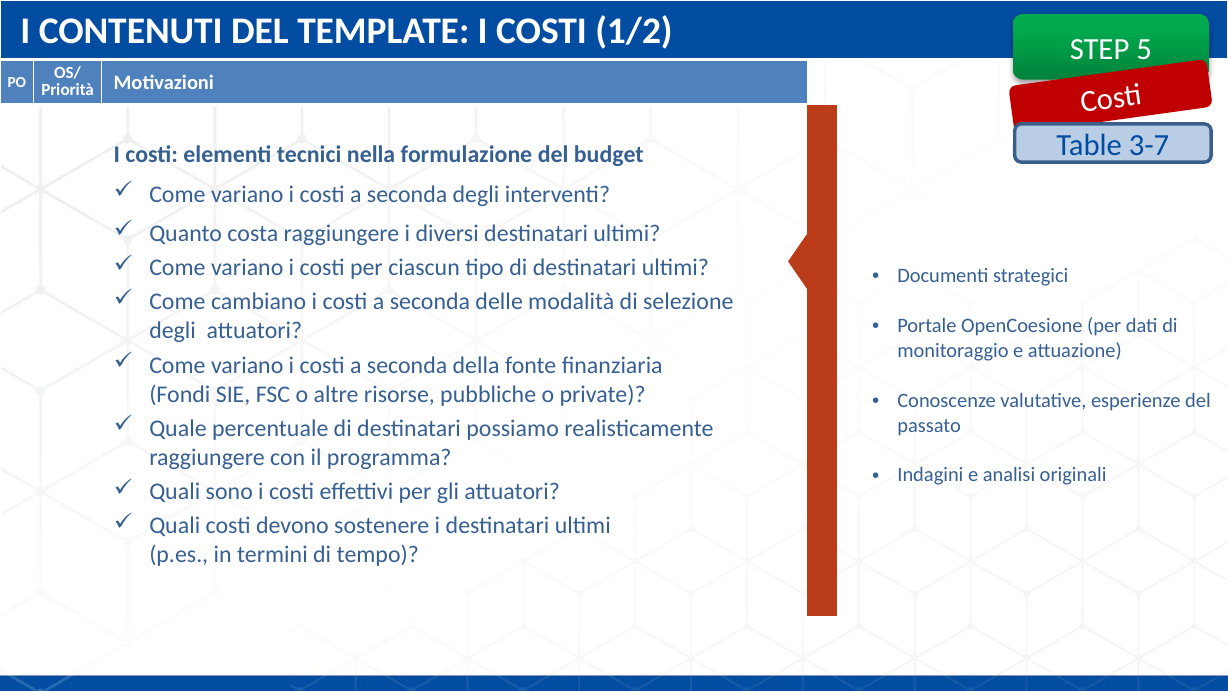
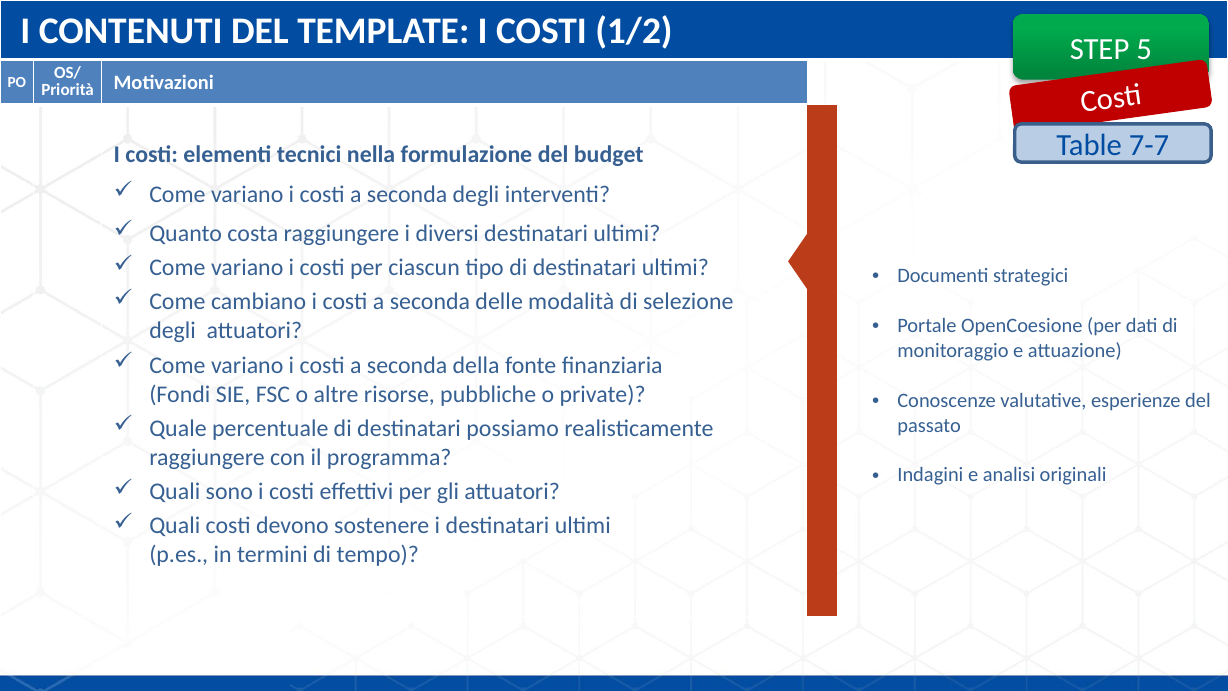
3-7: 3-7 -> 7-7 (1149, 145)
